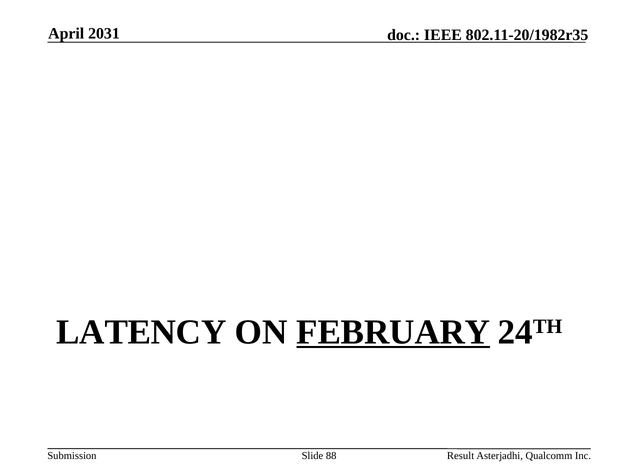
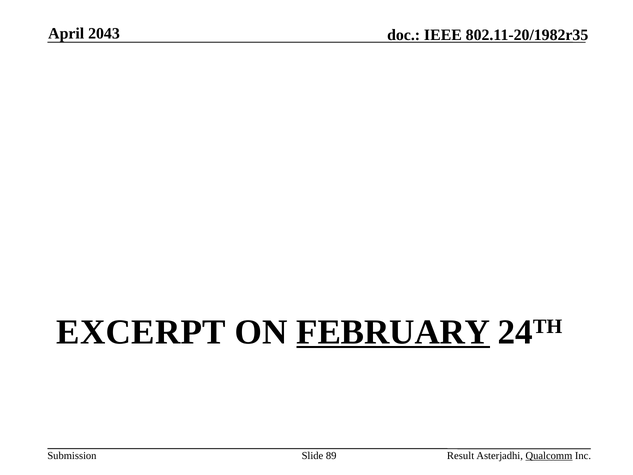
2031: 2031 -> 2043 (104, 34)
LATENCY: LATENCY -> EXCERPT (141, 332)
88: 88 -> 89 (331, 455)
Qualcomm underline: none -> present (549, 455)
